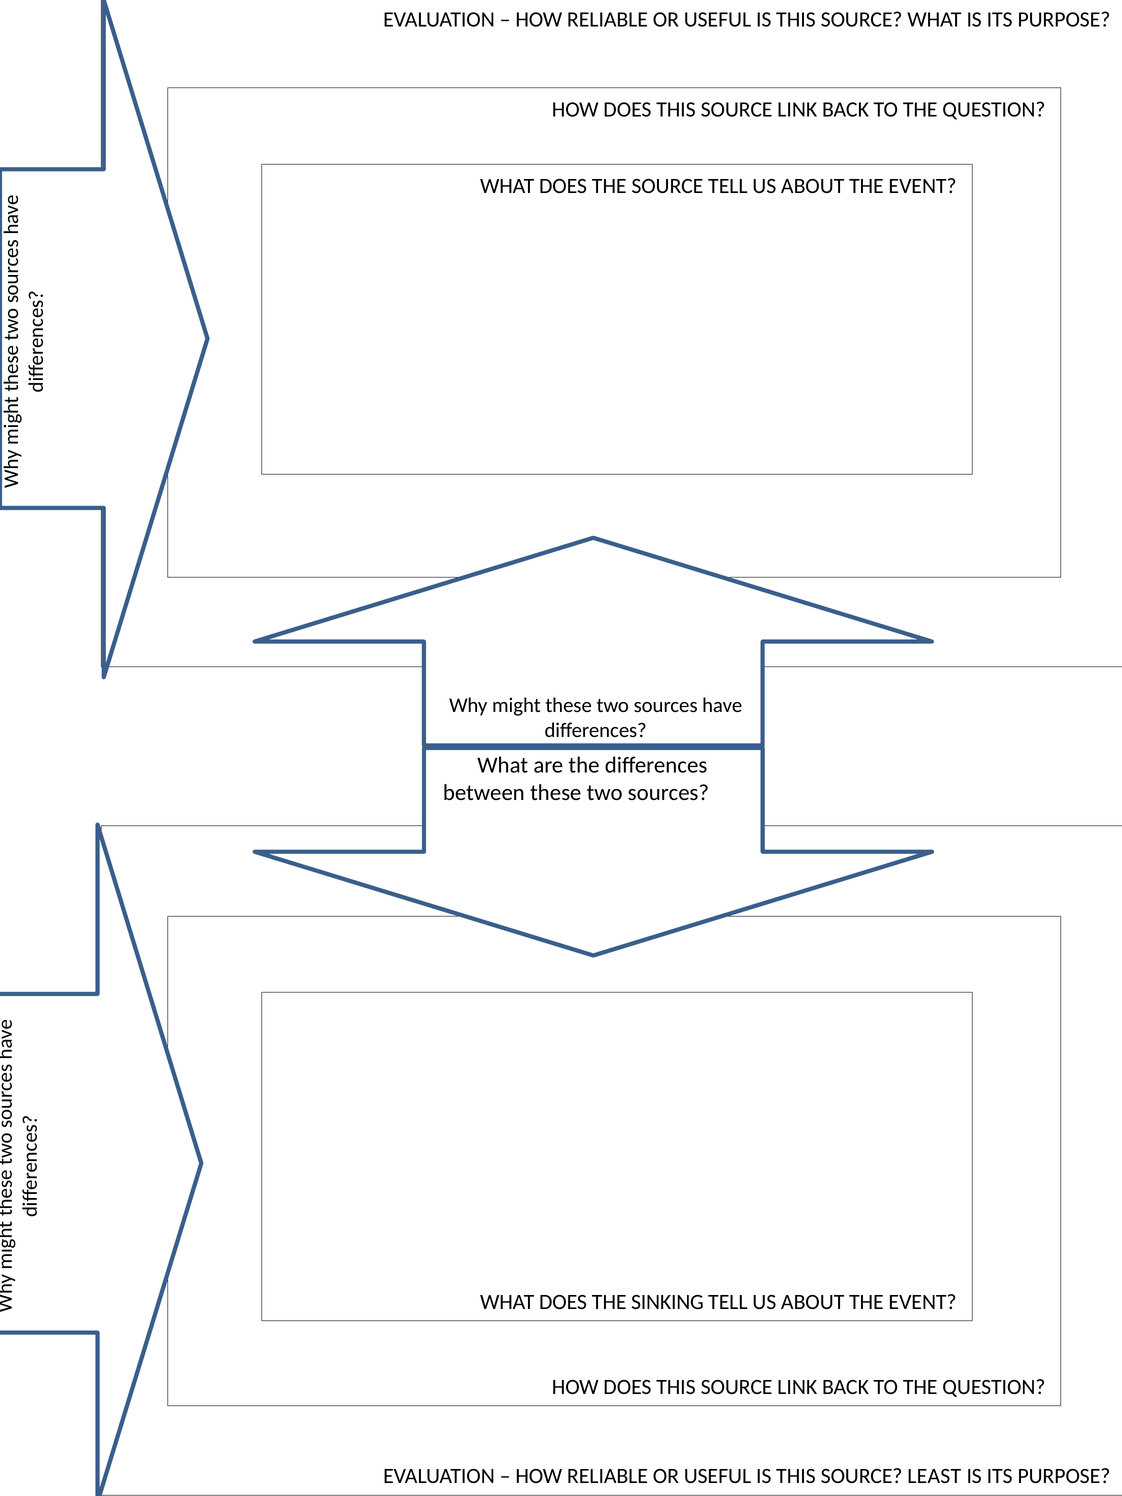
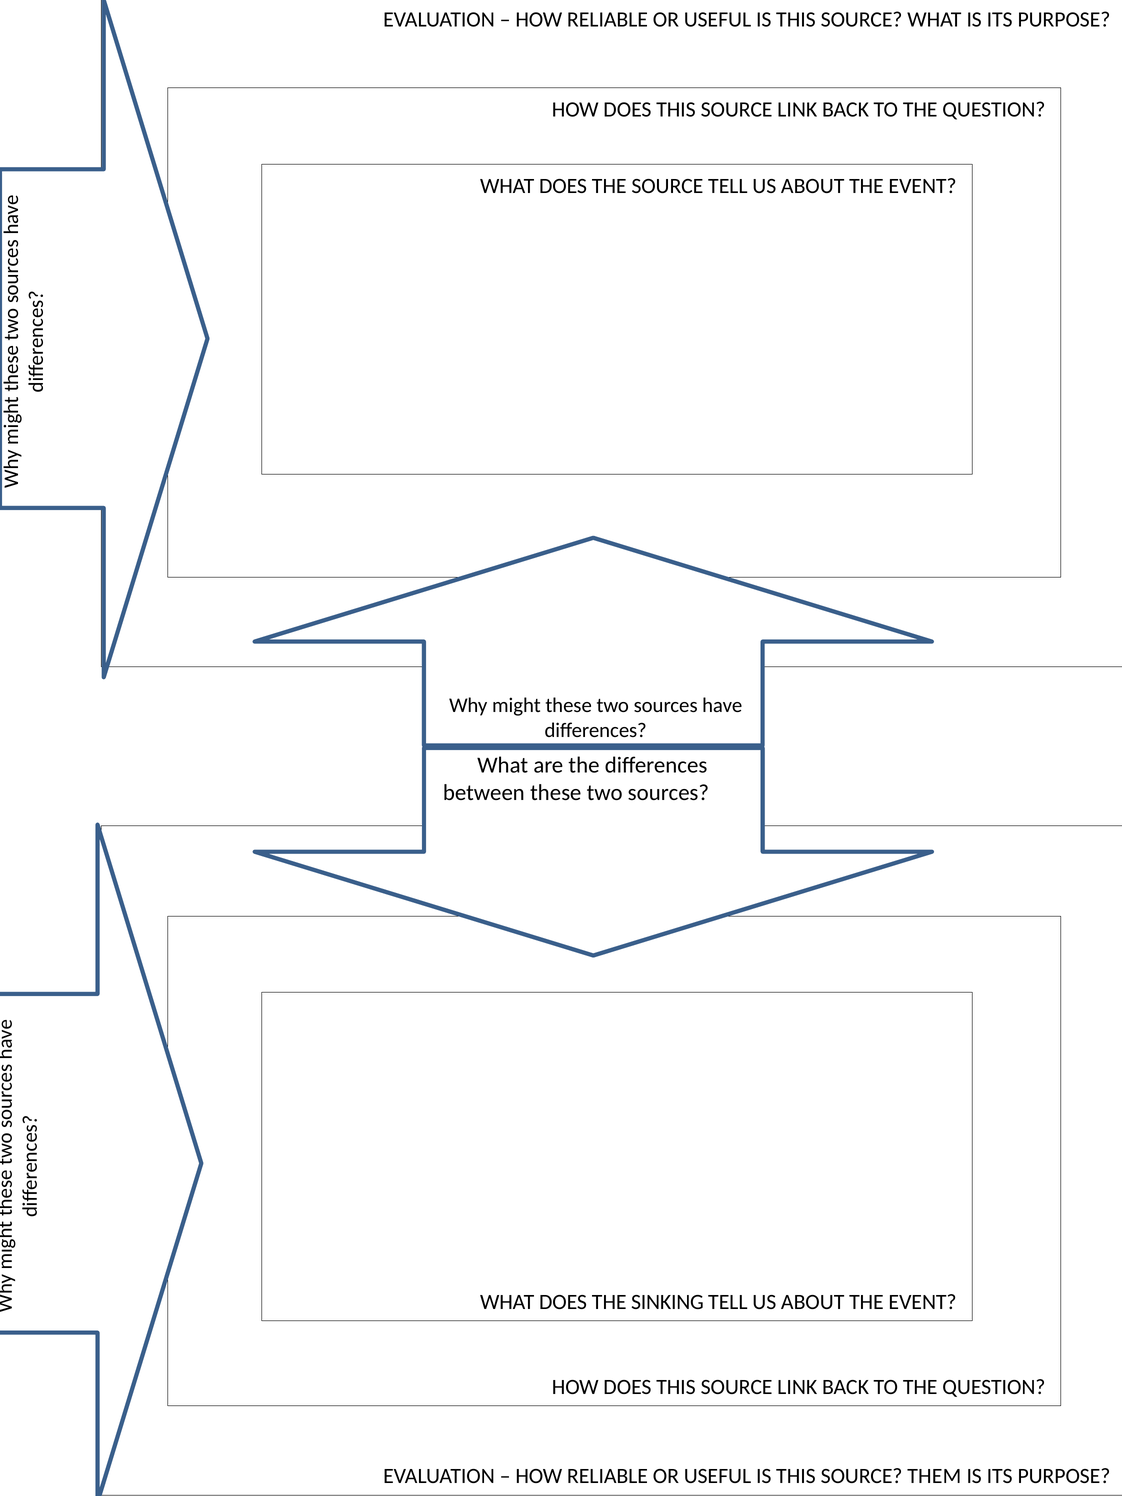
LEAST: LEAST -> THEM (934, 1476)
